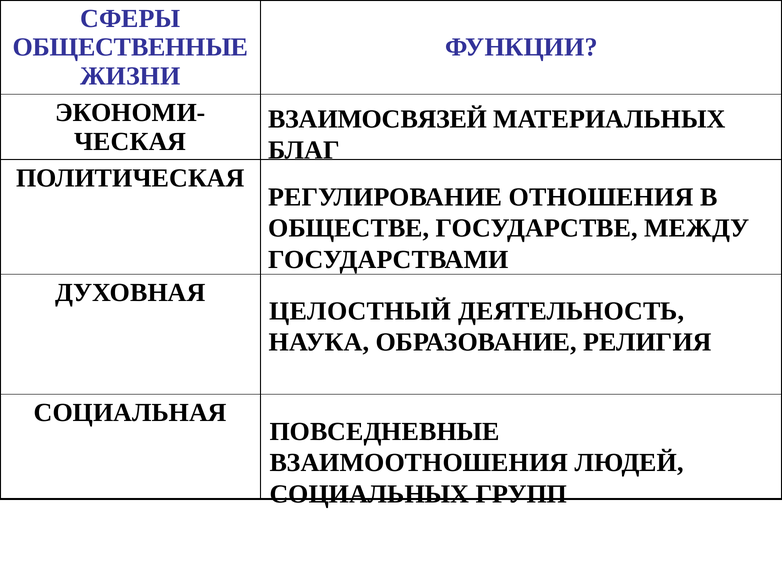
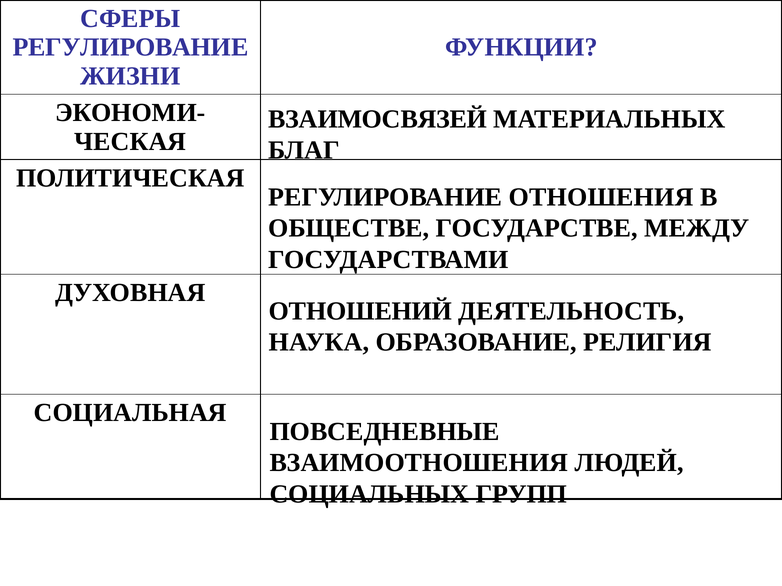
ОБЩЕСТВЕННЫЕ: ОБЩЕСТВЕННЫЕ -> РЕГУЛИРОВАНИЕ (130, 47)
ЦЕЛОСТНЫЙ: ЦЕЛОСТНЫЙ -> ОТНОШЕНИЙ (360, 311)
